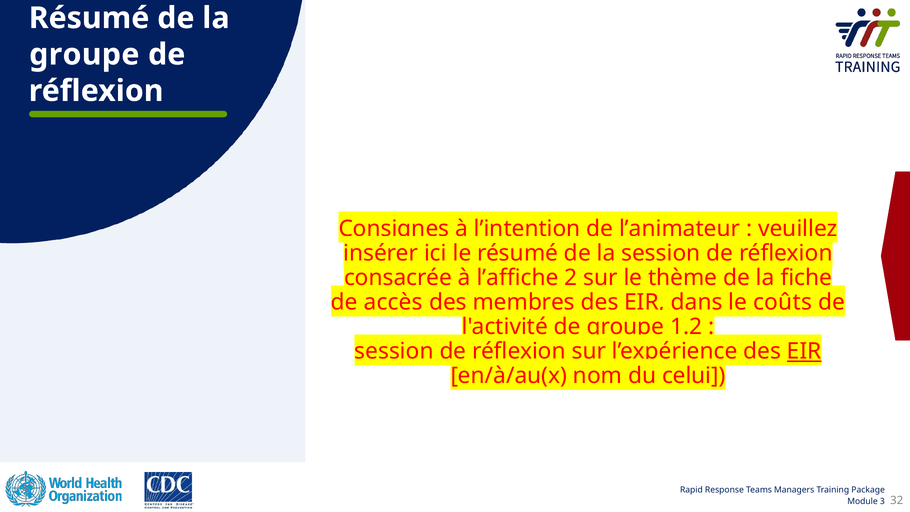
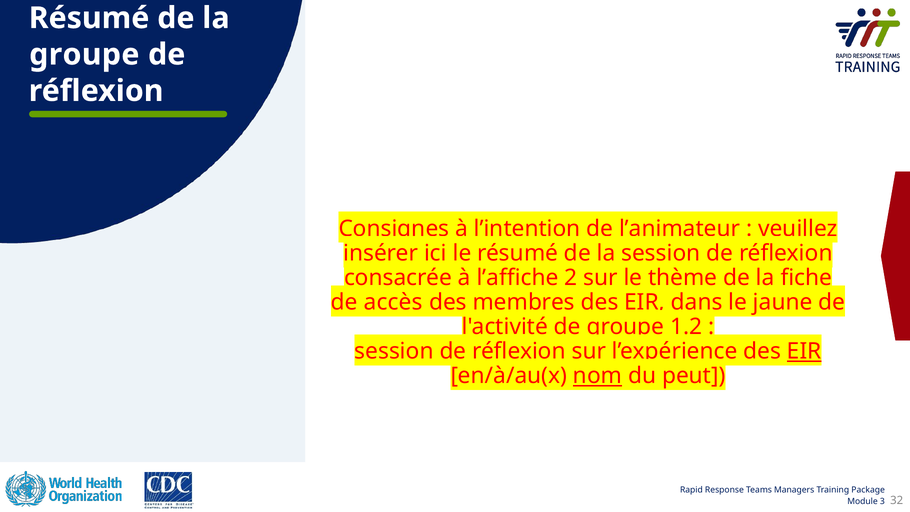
coûts: coûts -> jaune (783, 302)
nom underline: none -> present (598, 376)
celui: celui -> peut (694, 376)
